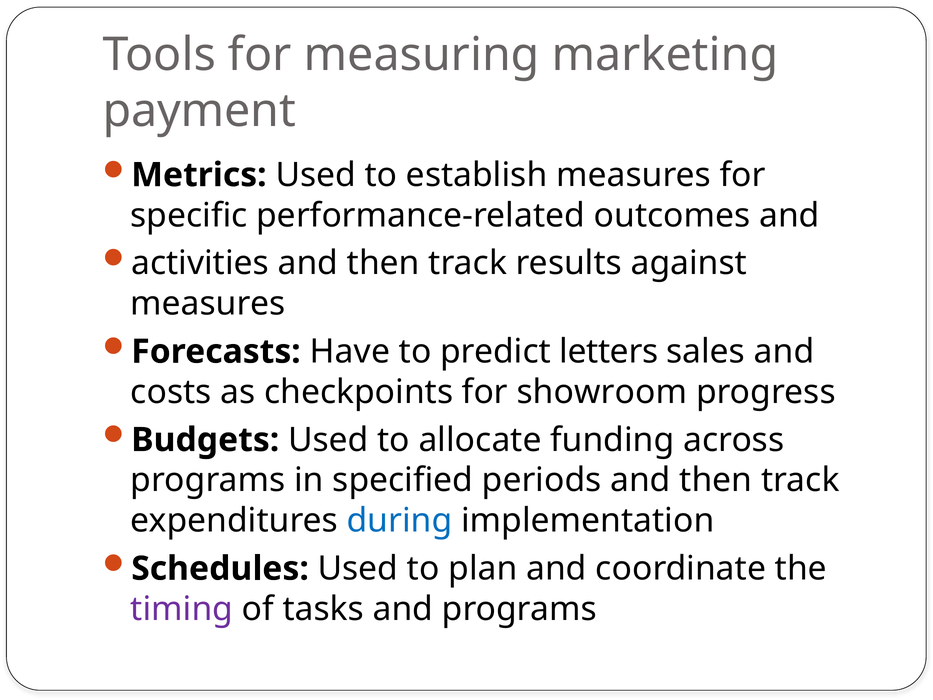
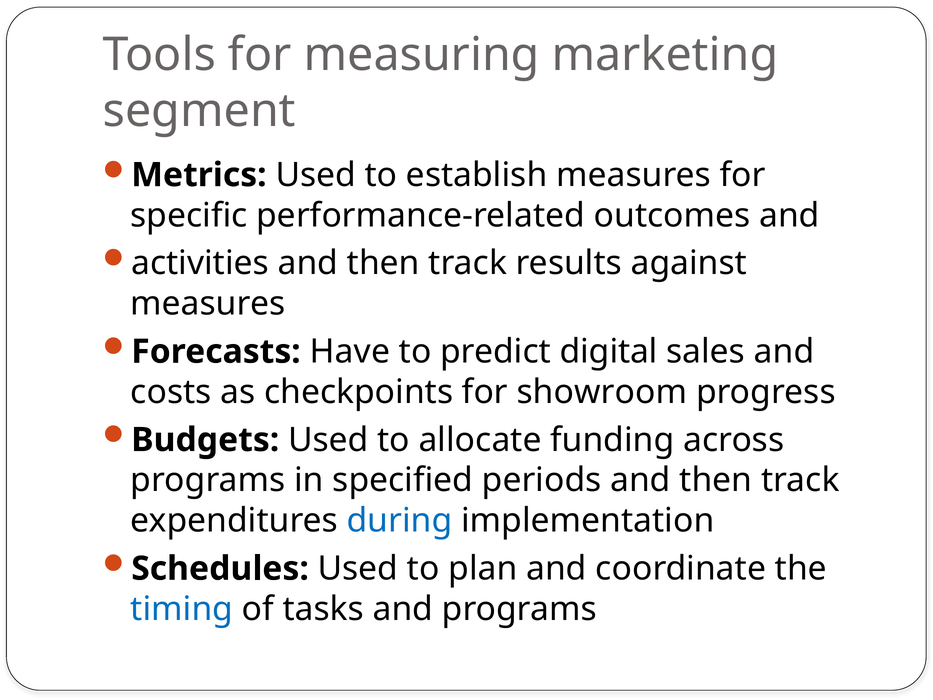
payment: payment -> segment (199, 111)
letters: letters -> digital (609, 352)
timing colour: purple -> blue (182, 609)
